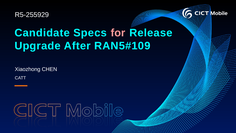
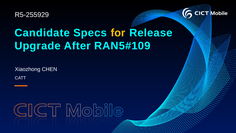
for colour: pink -> yellow (118, 33)
